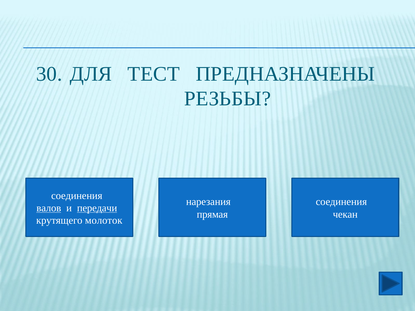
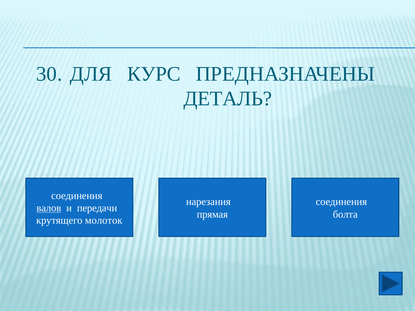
ТЕСТ: ТЕСТ -> КУРС (154, 74)
РЕЗЬБЫ: РЕЗЬБЫ -> ДЕТАЛЬ (228, 99)
передачи underline: present -> none (97, 208)
чекан: чекан -> болта (345, 214)
